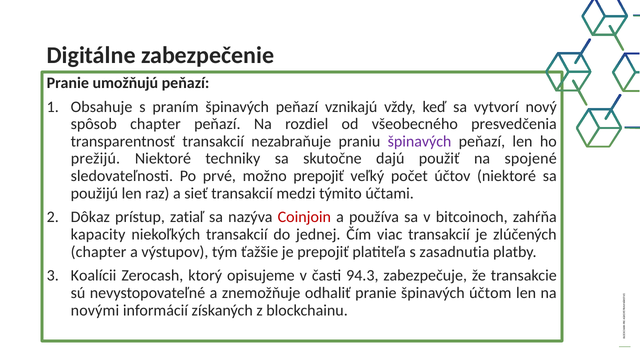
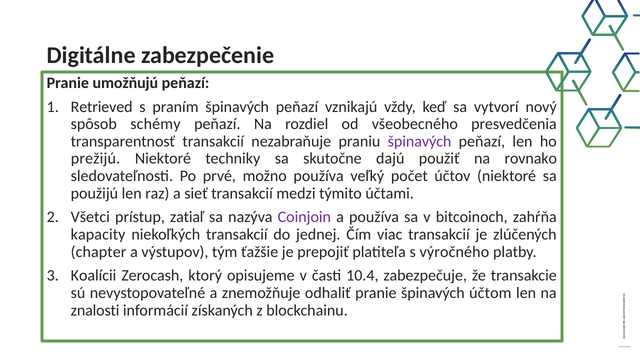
Obsahuje: Obsahuje -> Retrieved (102, 107)
spôsob chapter: chapter -> schémy (155, 124)
spojené: spojené -> rovnako (531, 159)
možno prepojiť: prepojiť -> používa (319, 176)
Dôkaz: Dôkaz -> Všetci (90, 217)
Coinjoin colour: red -> purple (304, 217)
zasadnutia: zasadnutia -> výročného (454, 252)
94.3: 94.3 -> 10.4 (362, 276)
novými: novými -> znalosti (95, 310)
